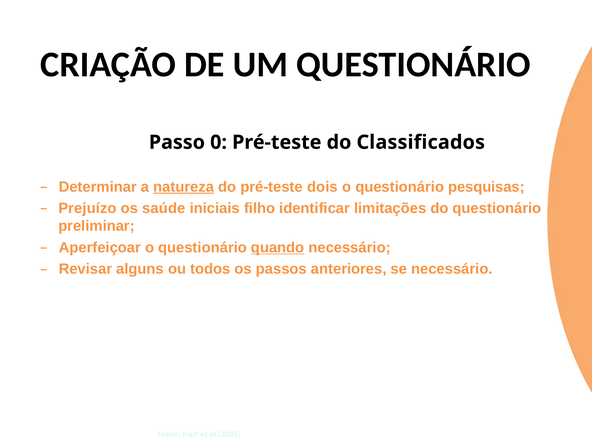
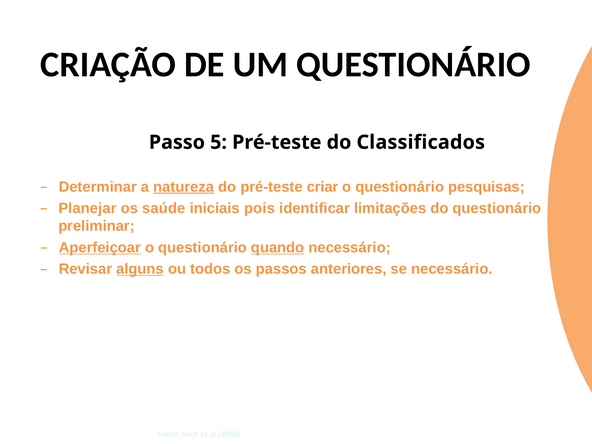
0: 0 -> 5 (219, 142)
dois: dois -> criar (323, 187)
Prejuízo: Prejuízo -> Planejar (87, 208)
filho: filho -> pois (260, 208)
Aperfeiçoar underline: none -> present (100, 248)
alguns underline: none -> present (140, 269)
